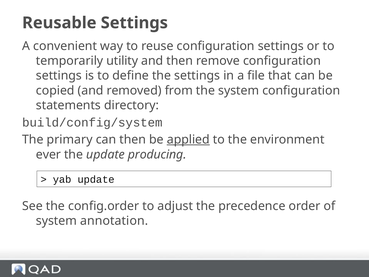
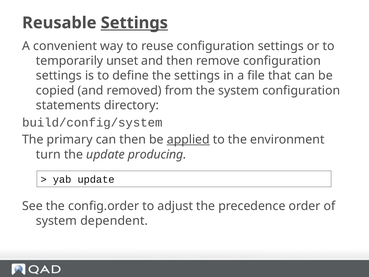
Settings underline: none -> present (134, 23)
utility: utility -> unset (122, 61)
ever: ever -> turn (48, 154)
annotation: annotation -> dependent (114, 221)
